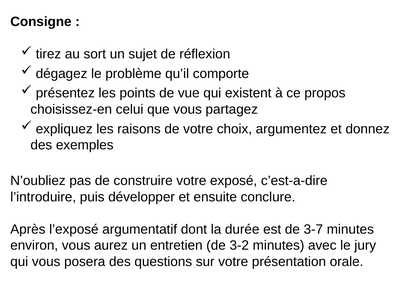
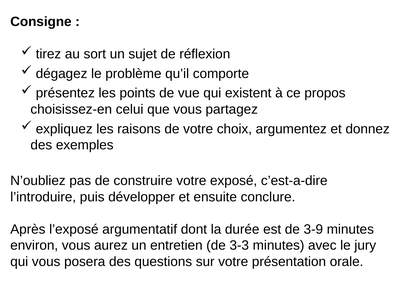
3-7: 3-7 -> 3-9 (313, 229)
3-2: 3-2 -> 3-3 (239, 245)
